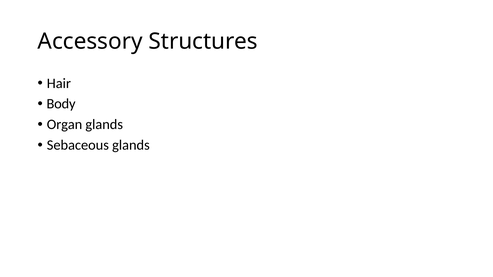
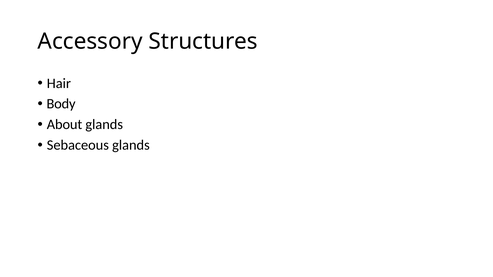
Organ: Organ -> About (65, 125)
